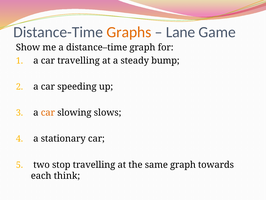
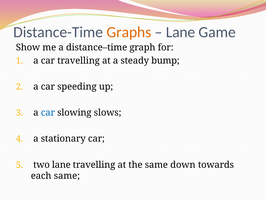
car colour: orange -> blue (48, 112)
two stop: stop -> lane (61, 164)
same graph: graph -> down (183, 164)
each think: think -> same (67, 175)
